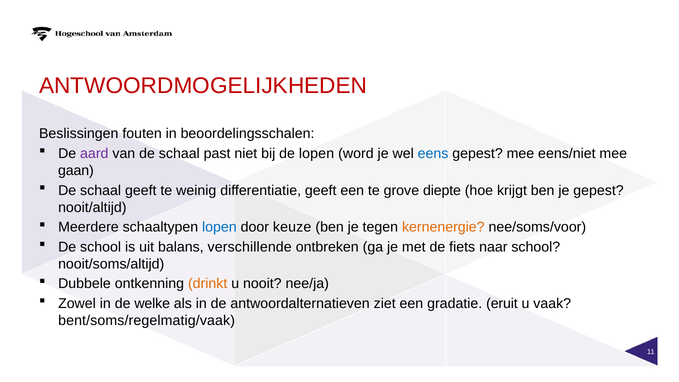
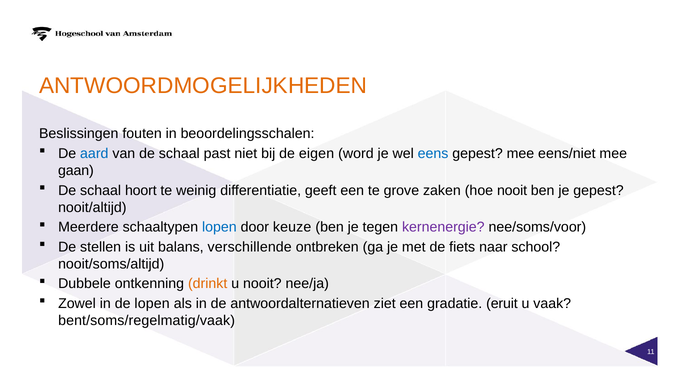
ANTWOORDMOGELIJKHEDEN colour: red -> orange (203, 86)
aard colour: purple -> blue (94, 154)
de lopen: lopen -> eigen (317, 154)
schaal geeft: geeft -> hoort (141, 190)
diepte: diepte -> zaken (442, 190)
hoe krijgt: krijgt -> nooit (512, 190)
kernenergie colour: orange -> purple (443, 227)
De school: school -> stellen (101, 247)
de welke: welke -> lopen (152, 304)
